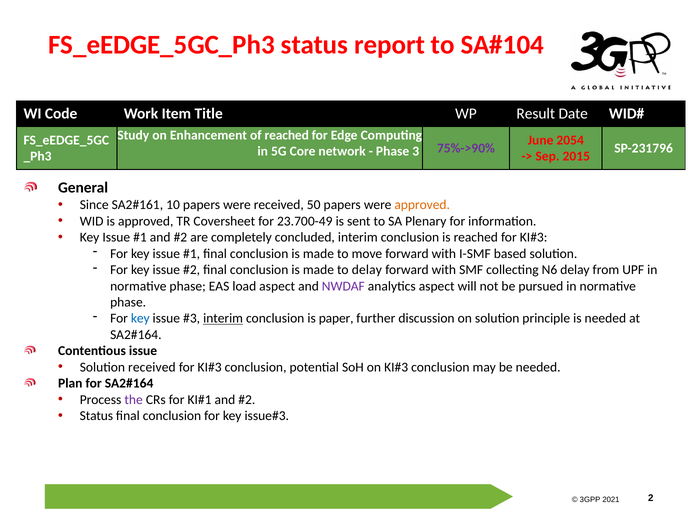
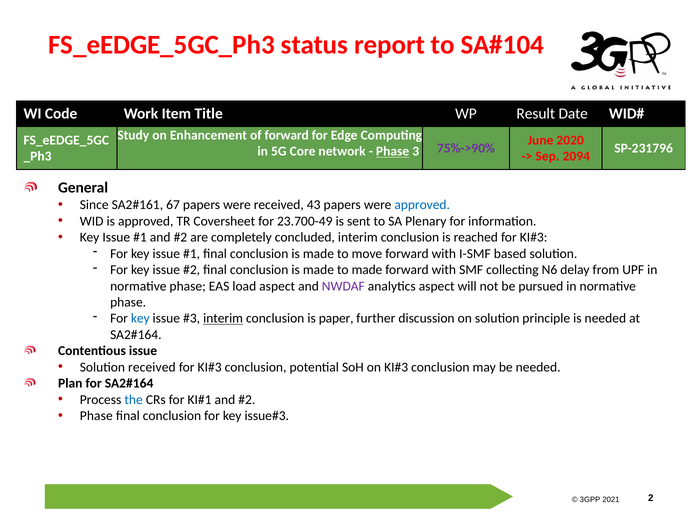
of reached: reached -> forward (287, 135)
2054: 2054 -> 2020 (570, 140)
Phase underline: none -> present (393, 151)
2015: 2015 -> 2094 (576, 156)
10: 10 -> 67 (173, 205)
50: 50 -> 43 (314, 205)
approved colour: orange -> blue (422, 205)
to delay: delay -> made (367, 270)
the colour: purple -> blue (134, 399)
Status: Status -> Phase (96, 415)
